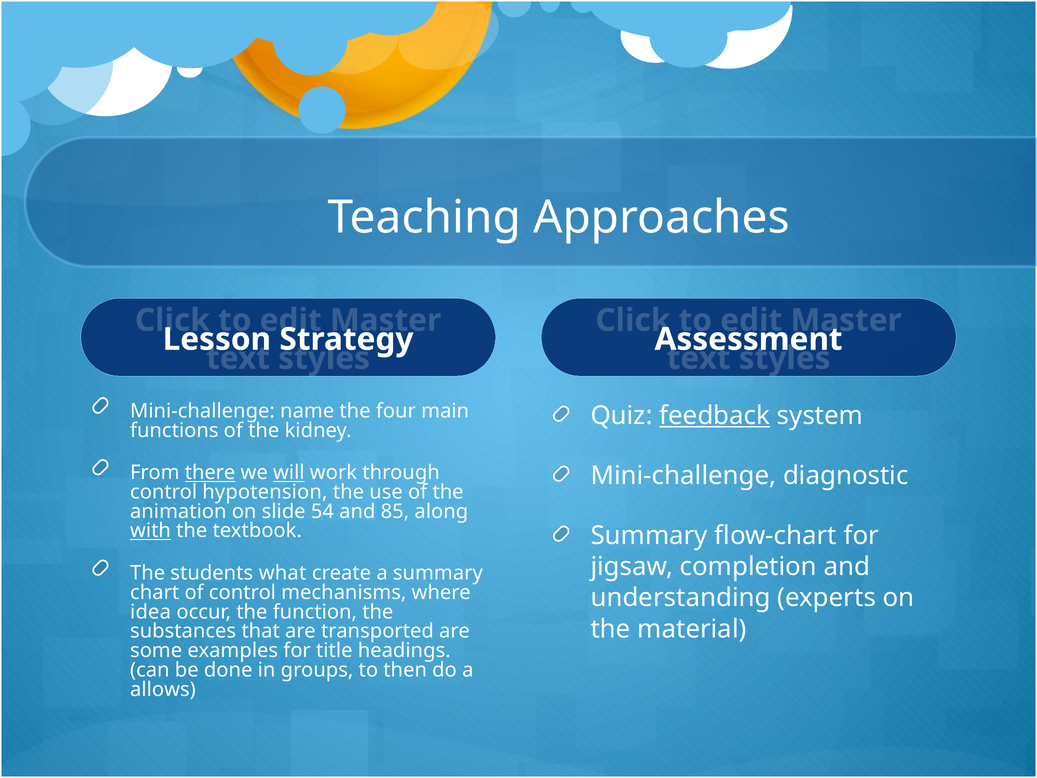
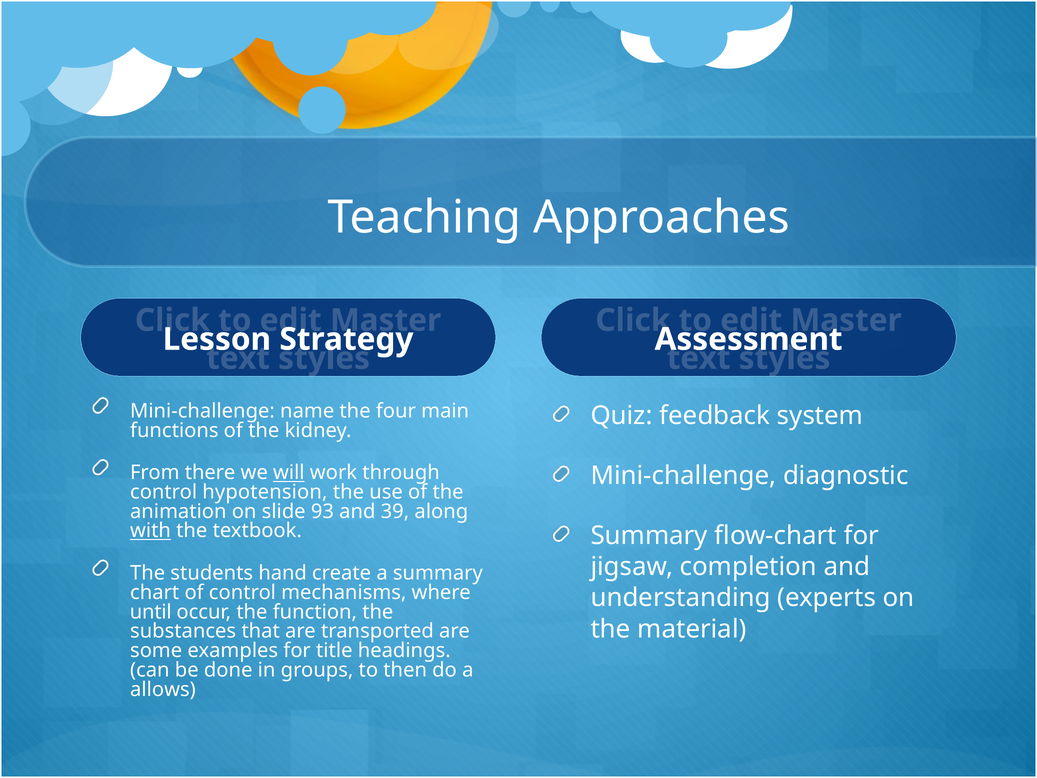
feedback underline: present -> none (715, 416)
there underline: present -> none (210, 473)
54: 54 -> 93 (322, 511)
85: 85 -> 39 (395, 511)
what: what -> hand (283, 573)
idea: idea -> until (151, 612)
